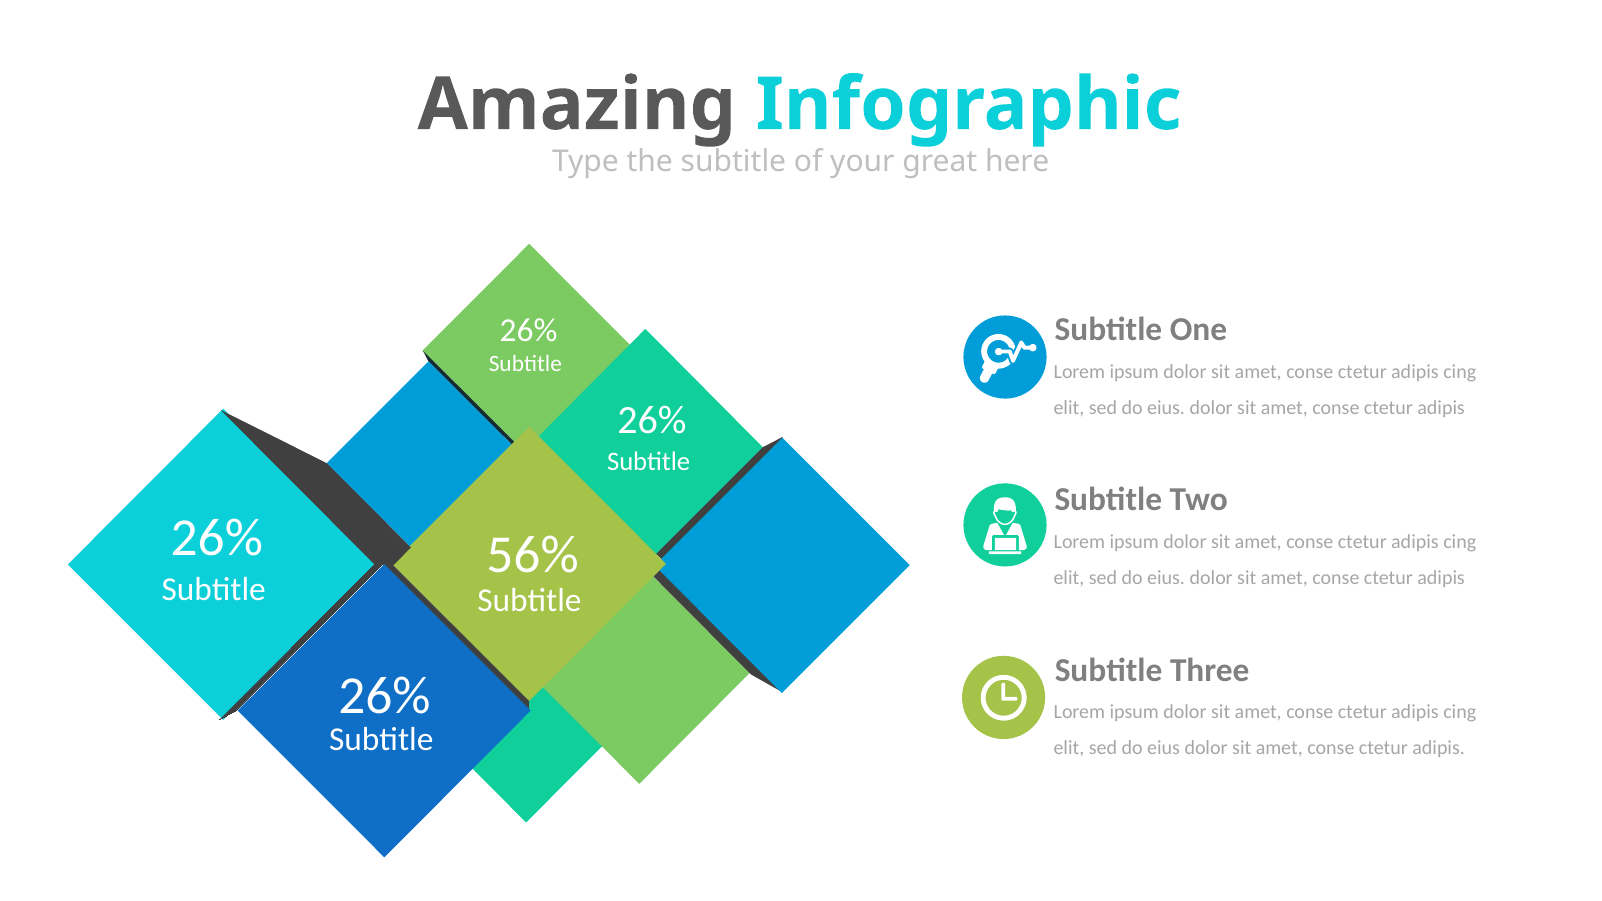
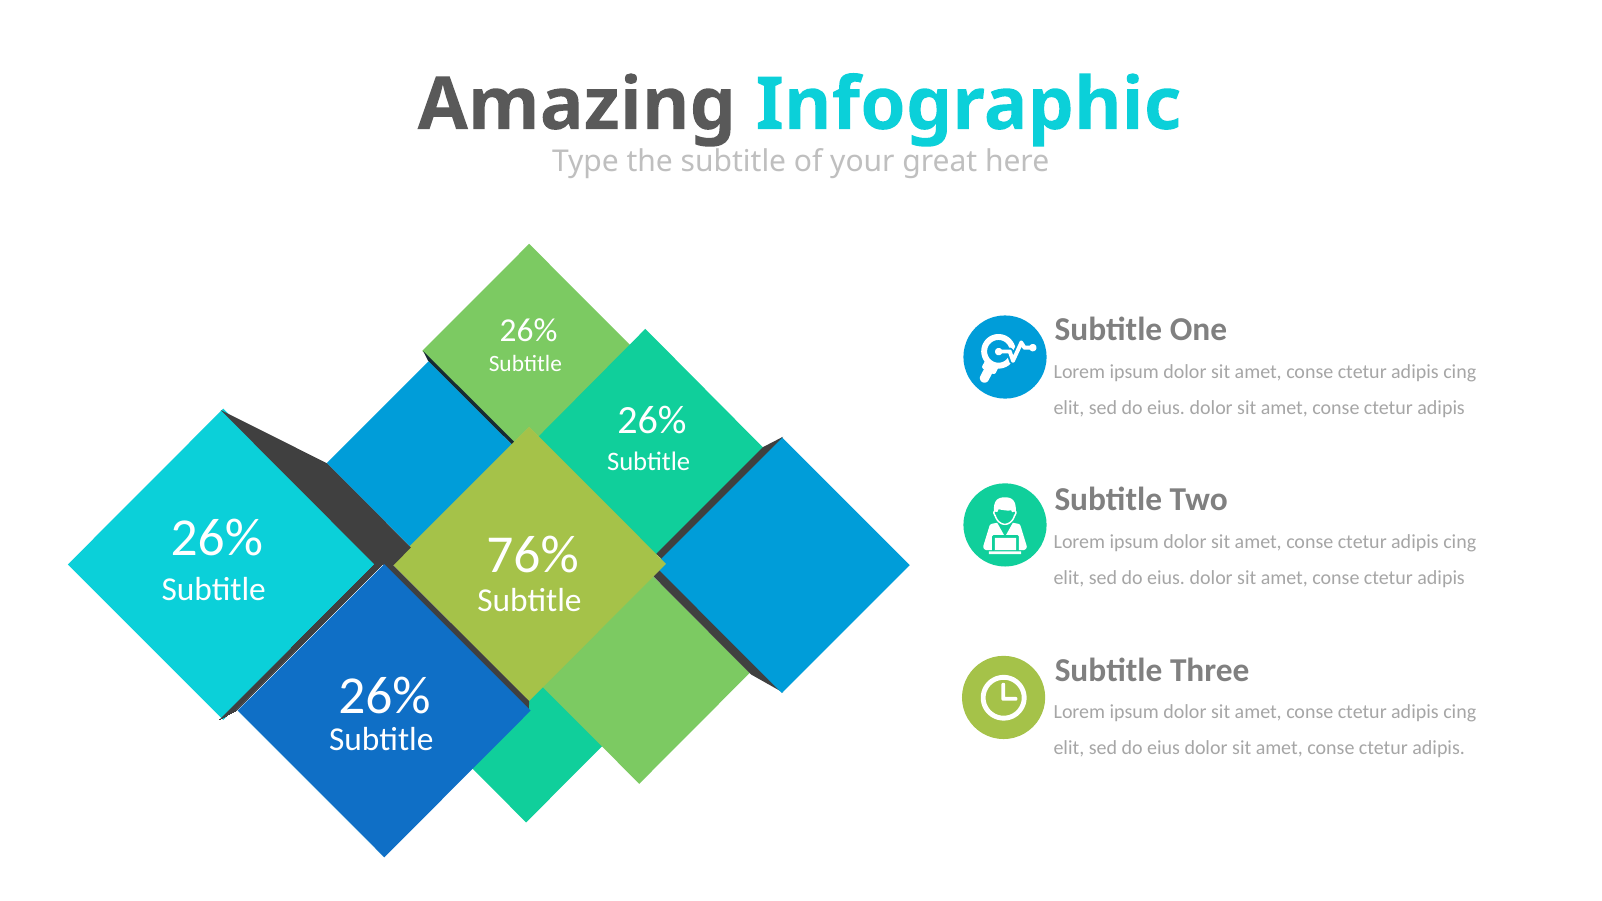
56%: 56% -> 76% (533, 555)
